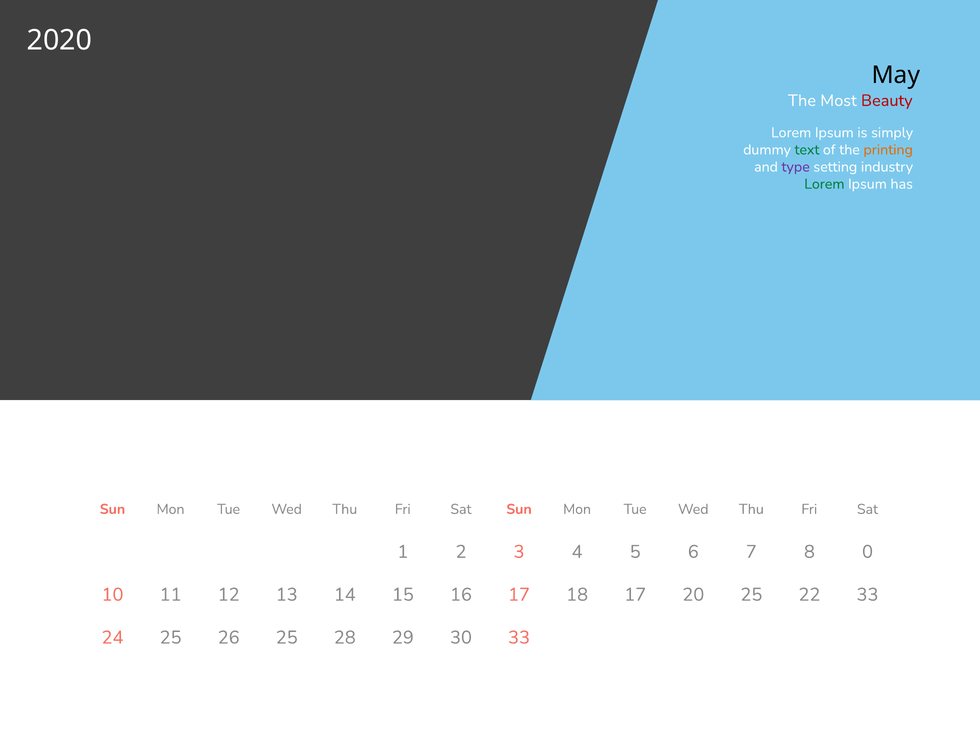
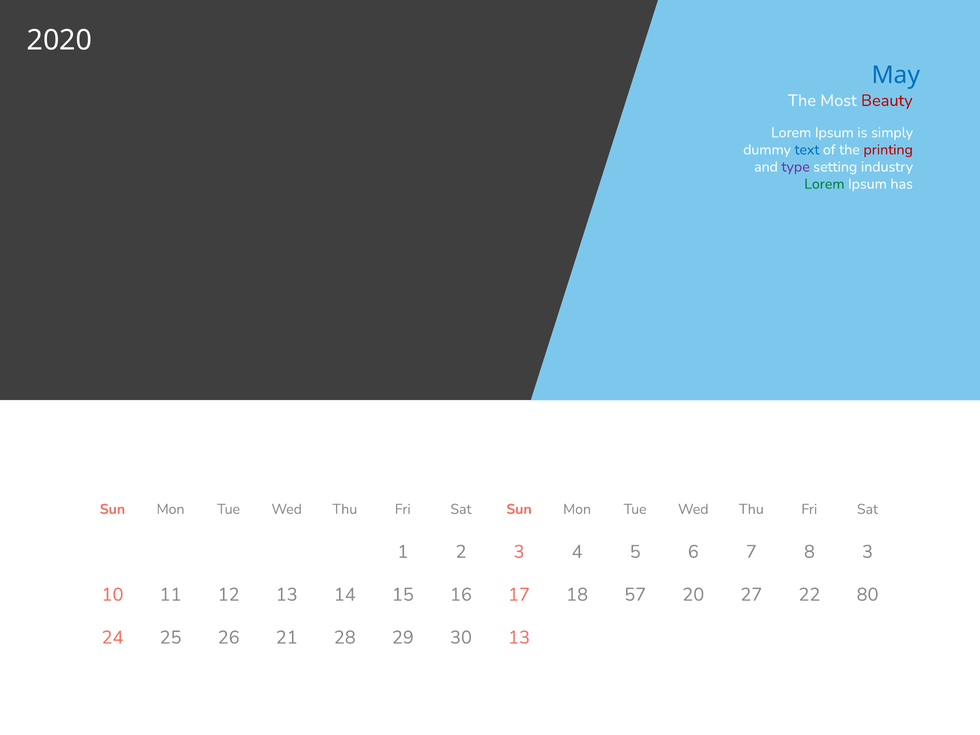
May colour: black -> blue (896, 75)
text colour: green -> blue (807, 150)
printing colour: orange -> red (888, 150)
8 0: 0 -> 3 (868, 552)
18 17: 17 -> 57 (635, 595)
20 25: 25 -> 27 (751, 595)
22 33: 33 -> 80 (868, 595)
26 25: 25 -> 21 (287, 637)
30 33: 33 -> 13 (519, 637)
